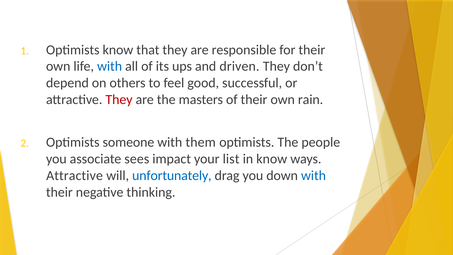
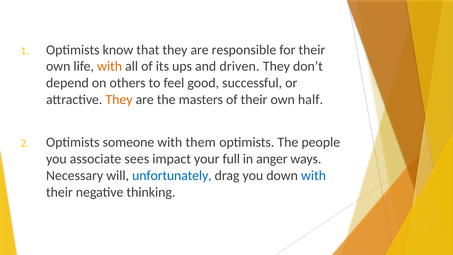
with colour: blue -> orange (110, 66)
They colour: red -> orange (119, 100)
rain: rain -> half (311, 100)
list: list -> full (231, 159)
in know: know -> anger (272, 159)
Attractive: Attractive -> Necessary (75, 175)
